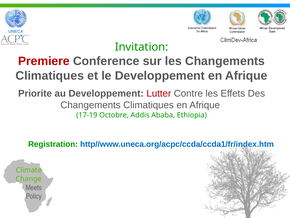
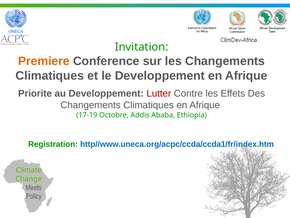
Premiere colour: red -> orange (44, 61)
